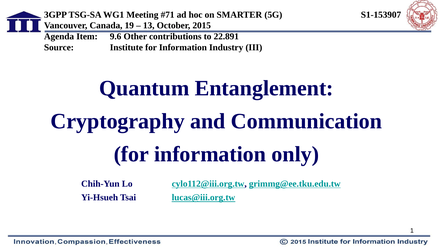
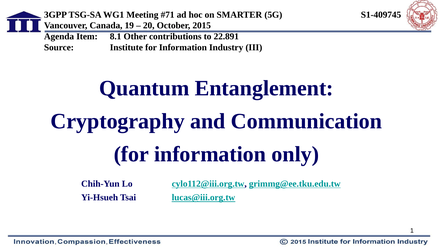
S1-153907: S1-153907 -> S1-409745 (381, 15)
13: 13 -> 20 (149, 26)
9.6: 9.6 -> 8.1 (116, 37)
